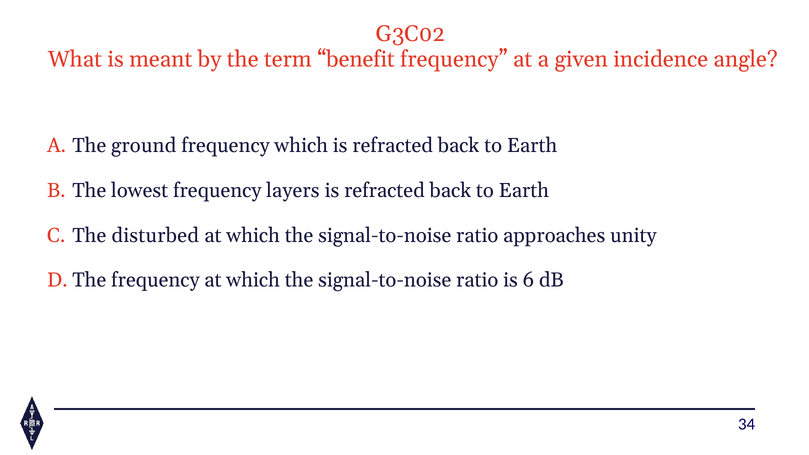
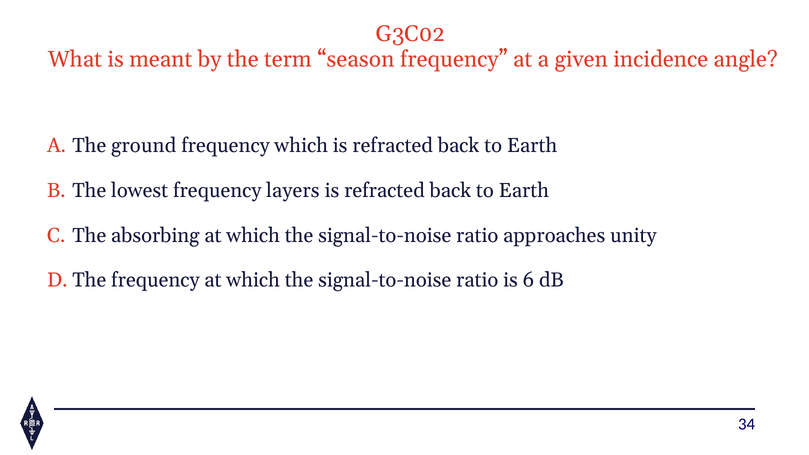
benefit: benefit -> season (356, 59)
disturbed: disturbed -> absorbing (155, 235)
